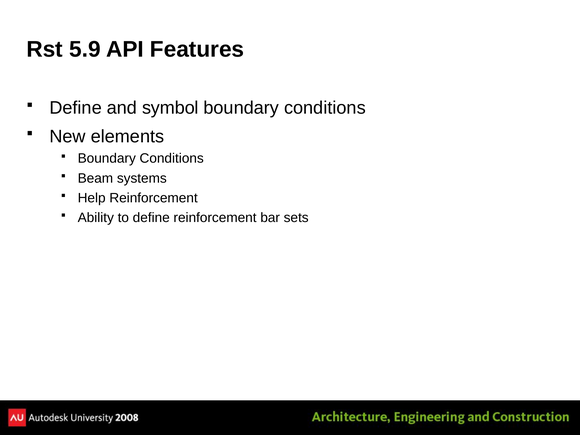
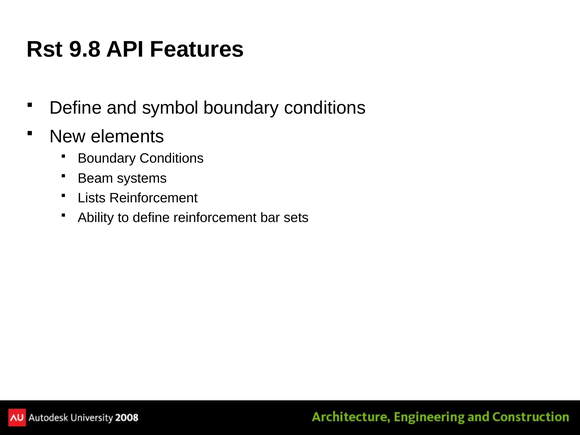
5.9: 5.9 -> 9.8 (85, 49)
Help: Help -> Lists (92, 198)
